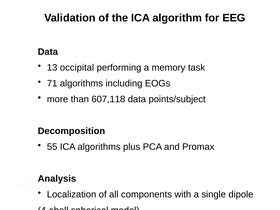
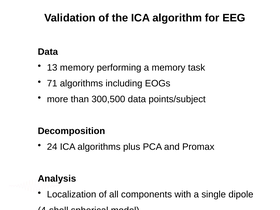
13 occipital: occipital -> memory (77, 68)
607,118: 607,118 -> 300,500 (108, 99)
55: 55 -> 24 (52, 147)
